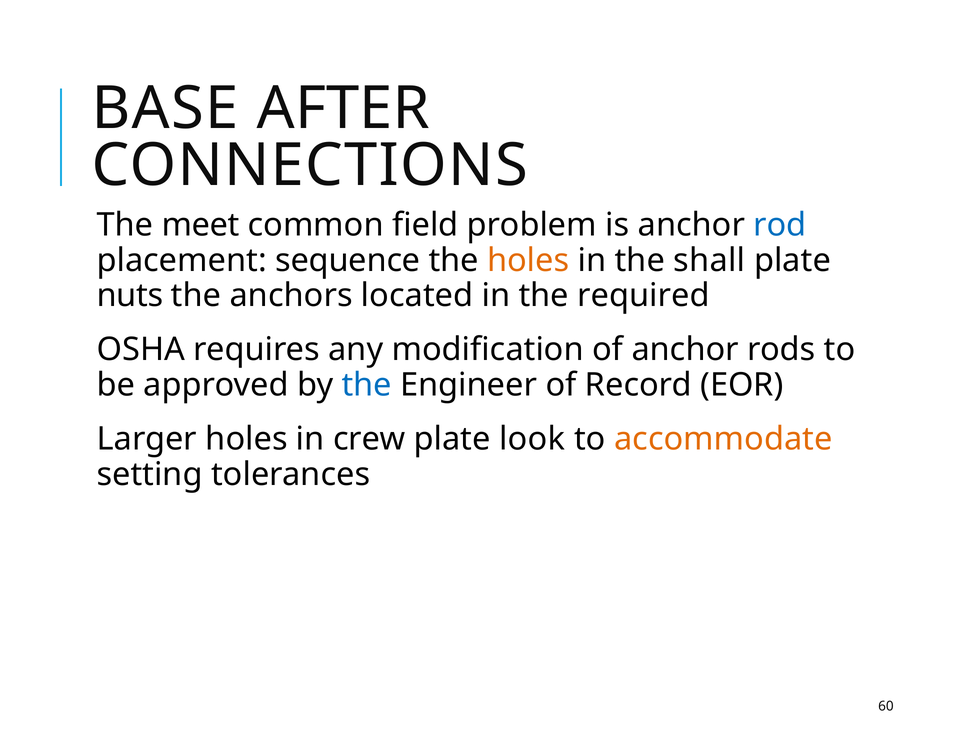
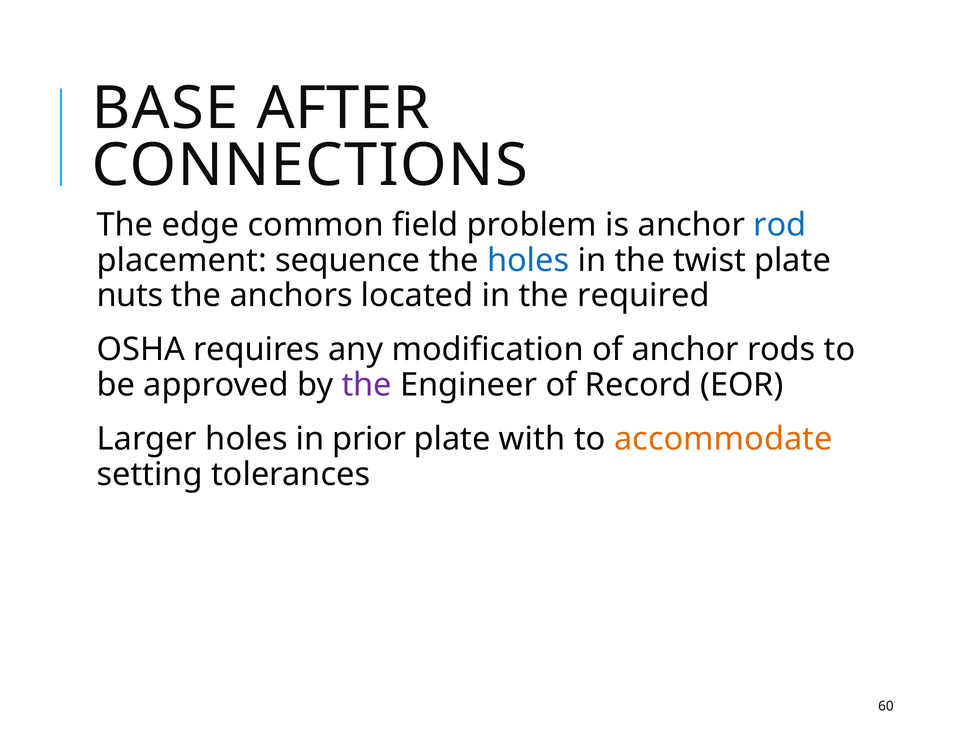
meet: meet -> edge (200, 225)
holes colour: orange -> blue (528, 260)
shall: shall -> twist (710, 260)
the colour: blue -> purple (367, 385)
crew: crew -> prior (369, 439)
look: look -> with (532, 439)
